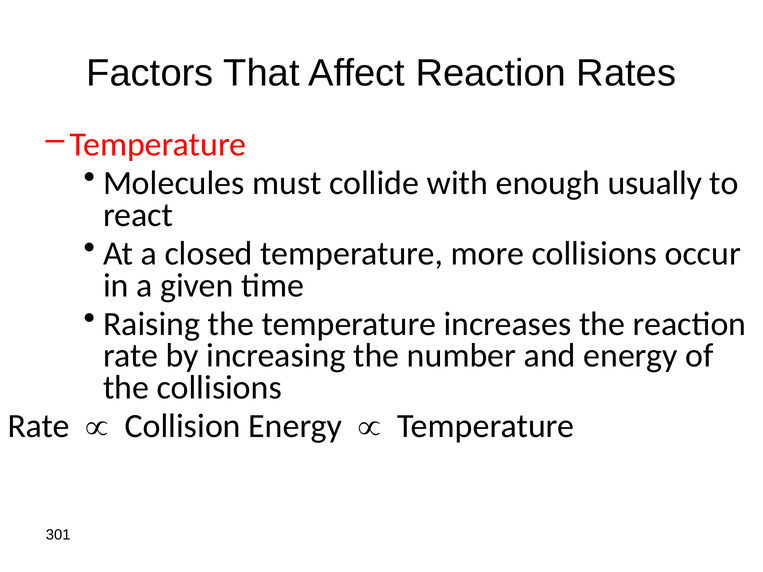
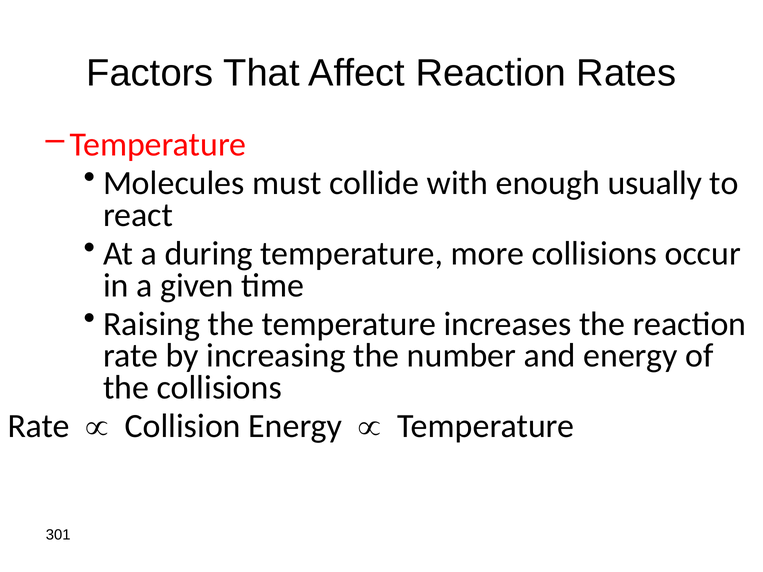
closed: closed -> during (209, 254)
